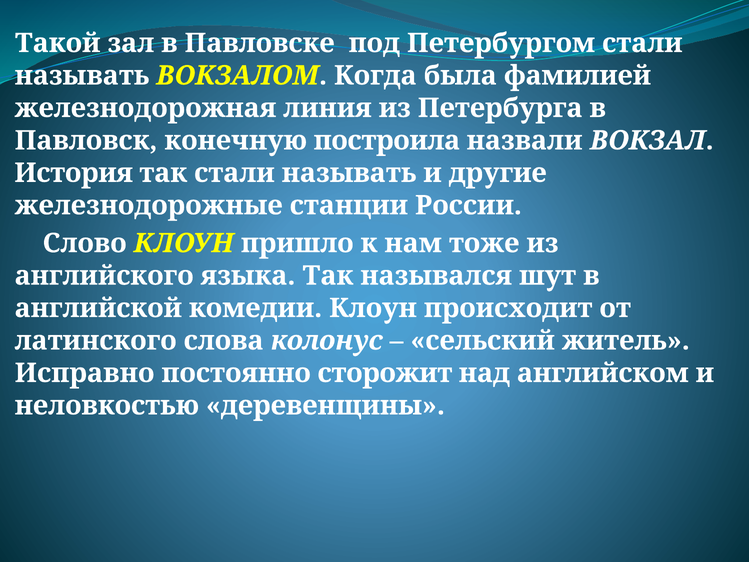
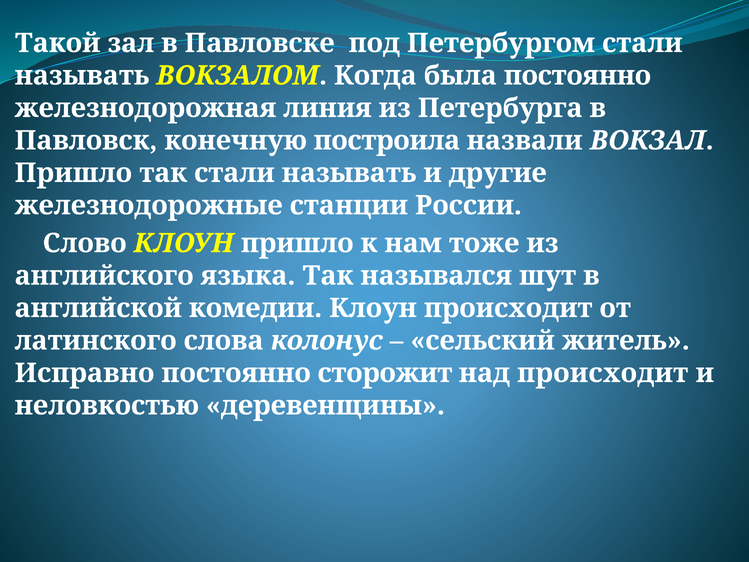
была фамилией: фамилией -> постоянно (577, 76)
История: История -> Пришло (73, 173)
над английском: английском -> происходит (603, 373)
